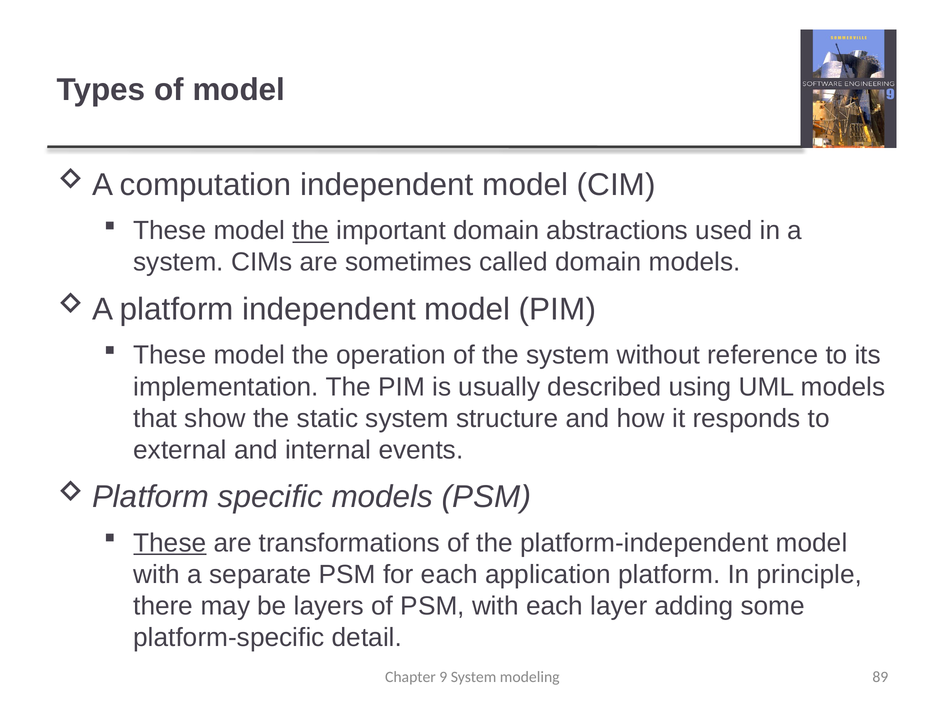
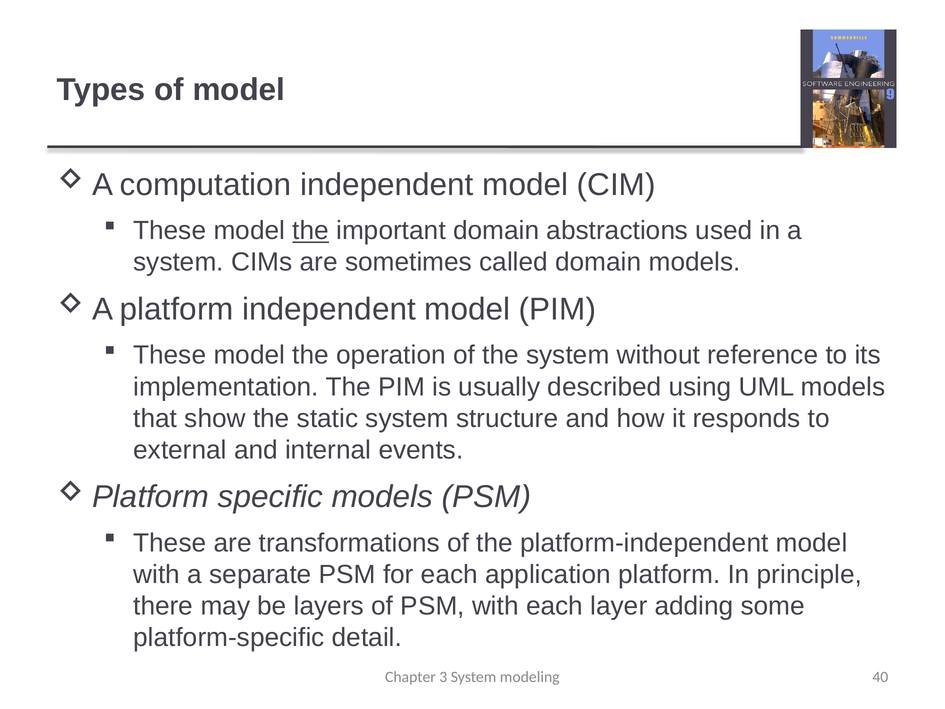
These underline: present -> none (170, 543)
9: 9 -> 3 (443, 677)
89: 89 -> 40 (880, 677)
